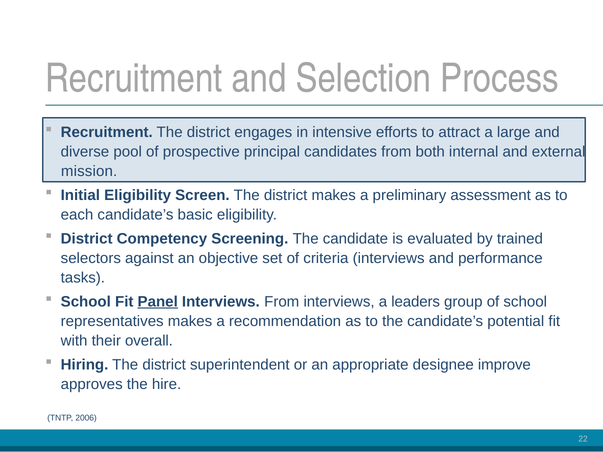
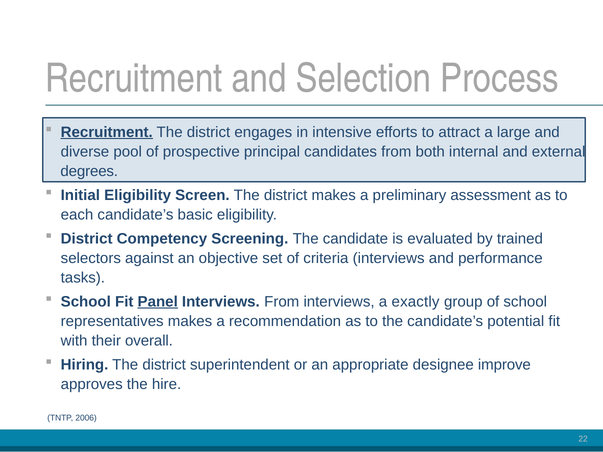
Recruitment underline: none -> present (107, 132)
mission: mission -> degrees (89, 171)
leaders: leaders -> exactly (416, 302)
